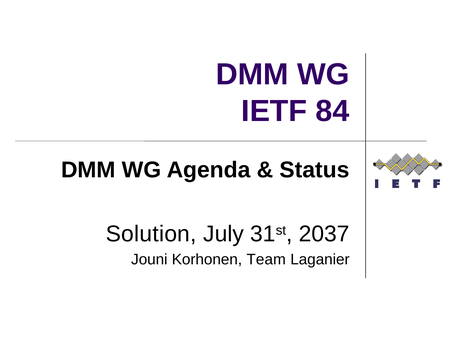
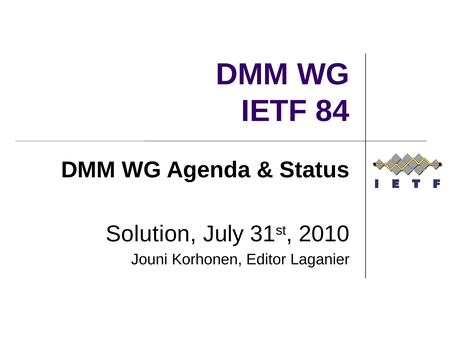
2037: 2037 -> 2010 (324, 234)
Team: Team -> Editor (266, 259)
